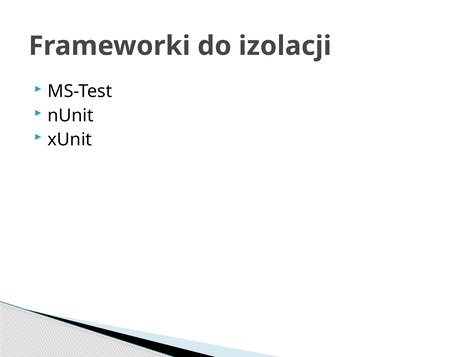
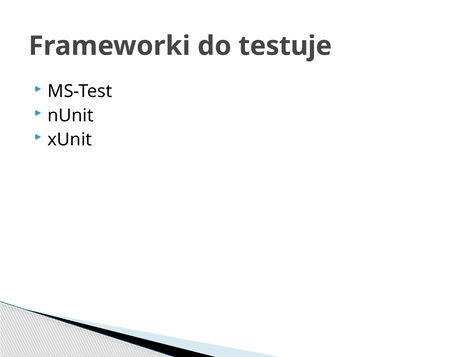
izolacji: izolacji -> testuje (285, 46)
